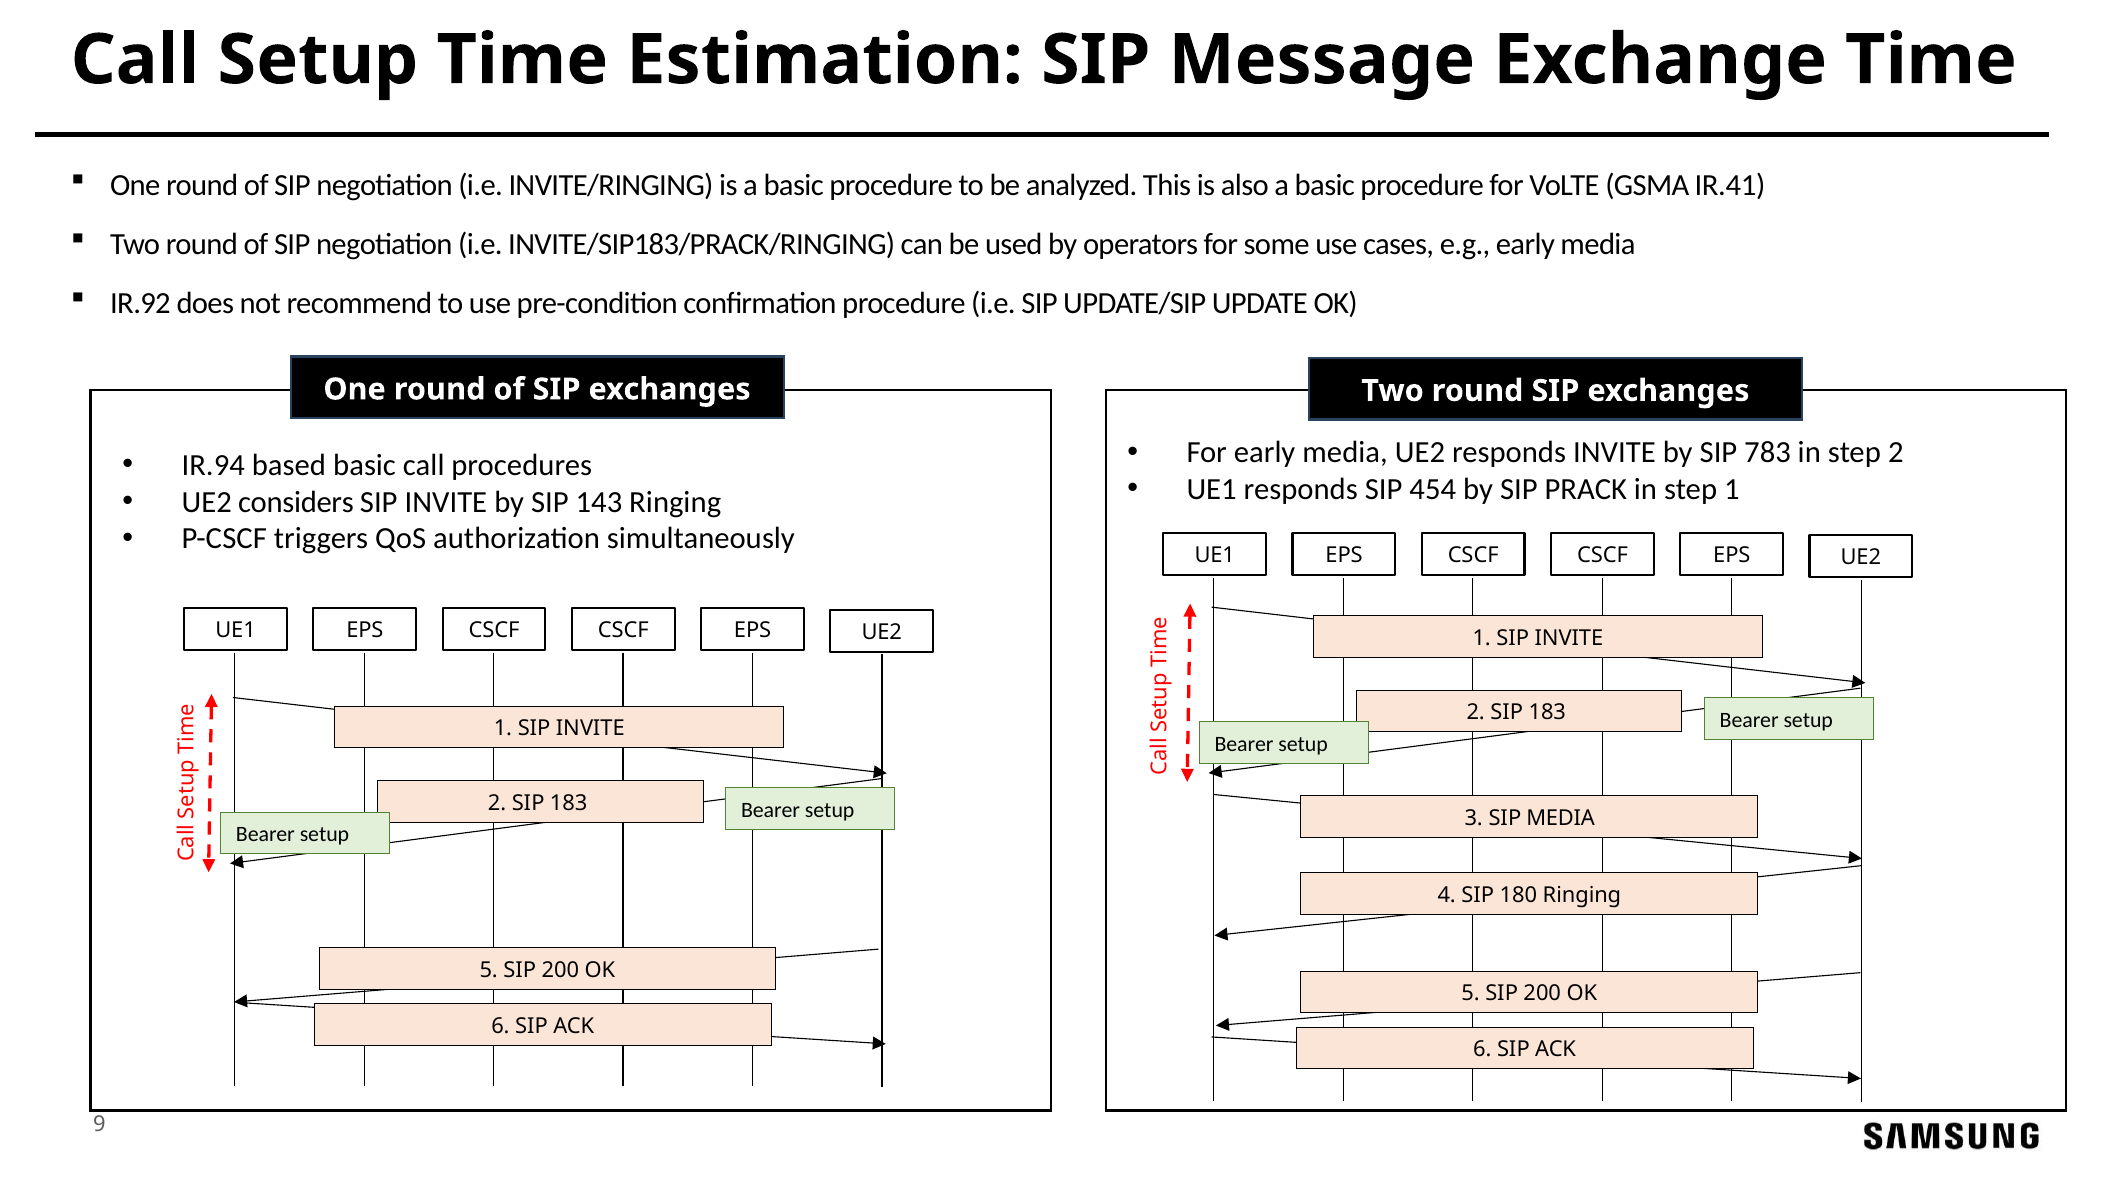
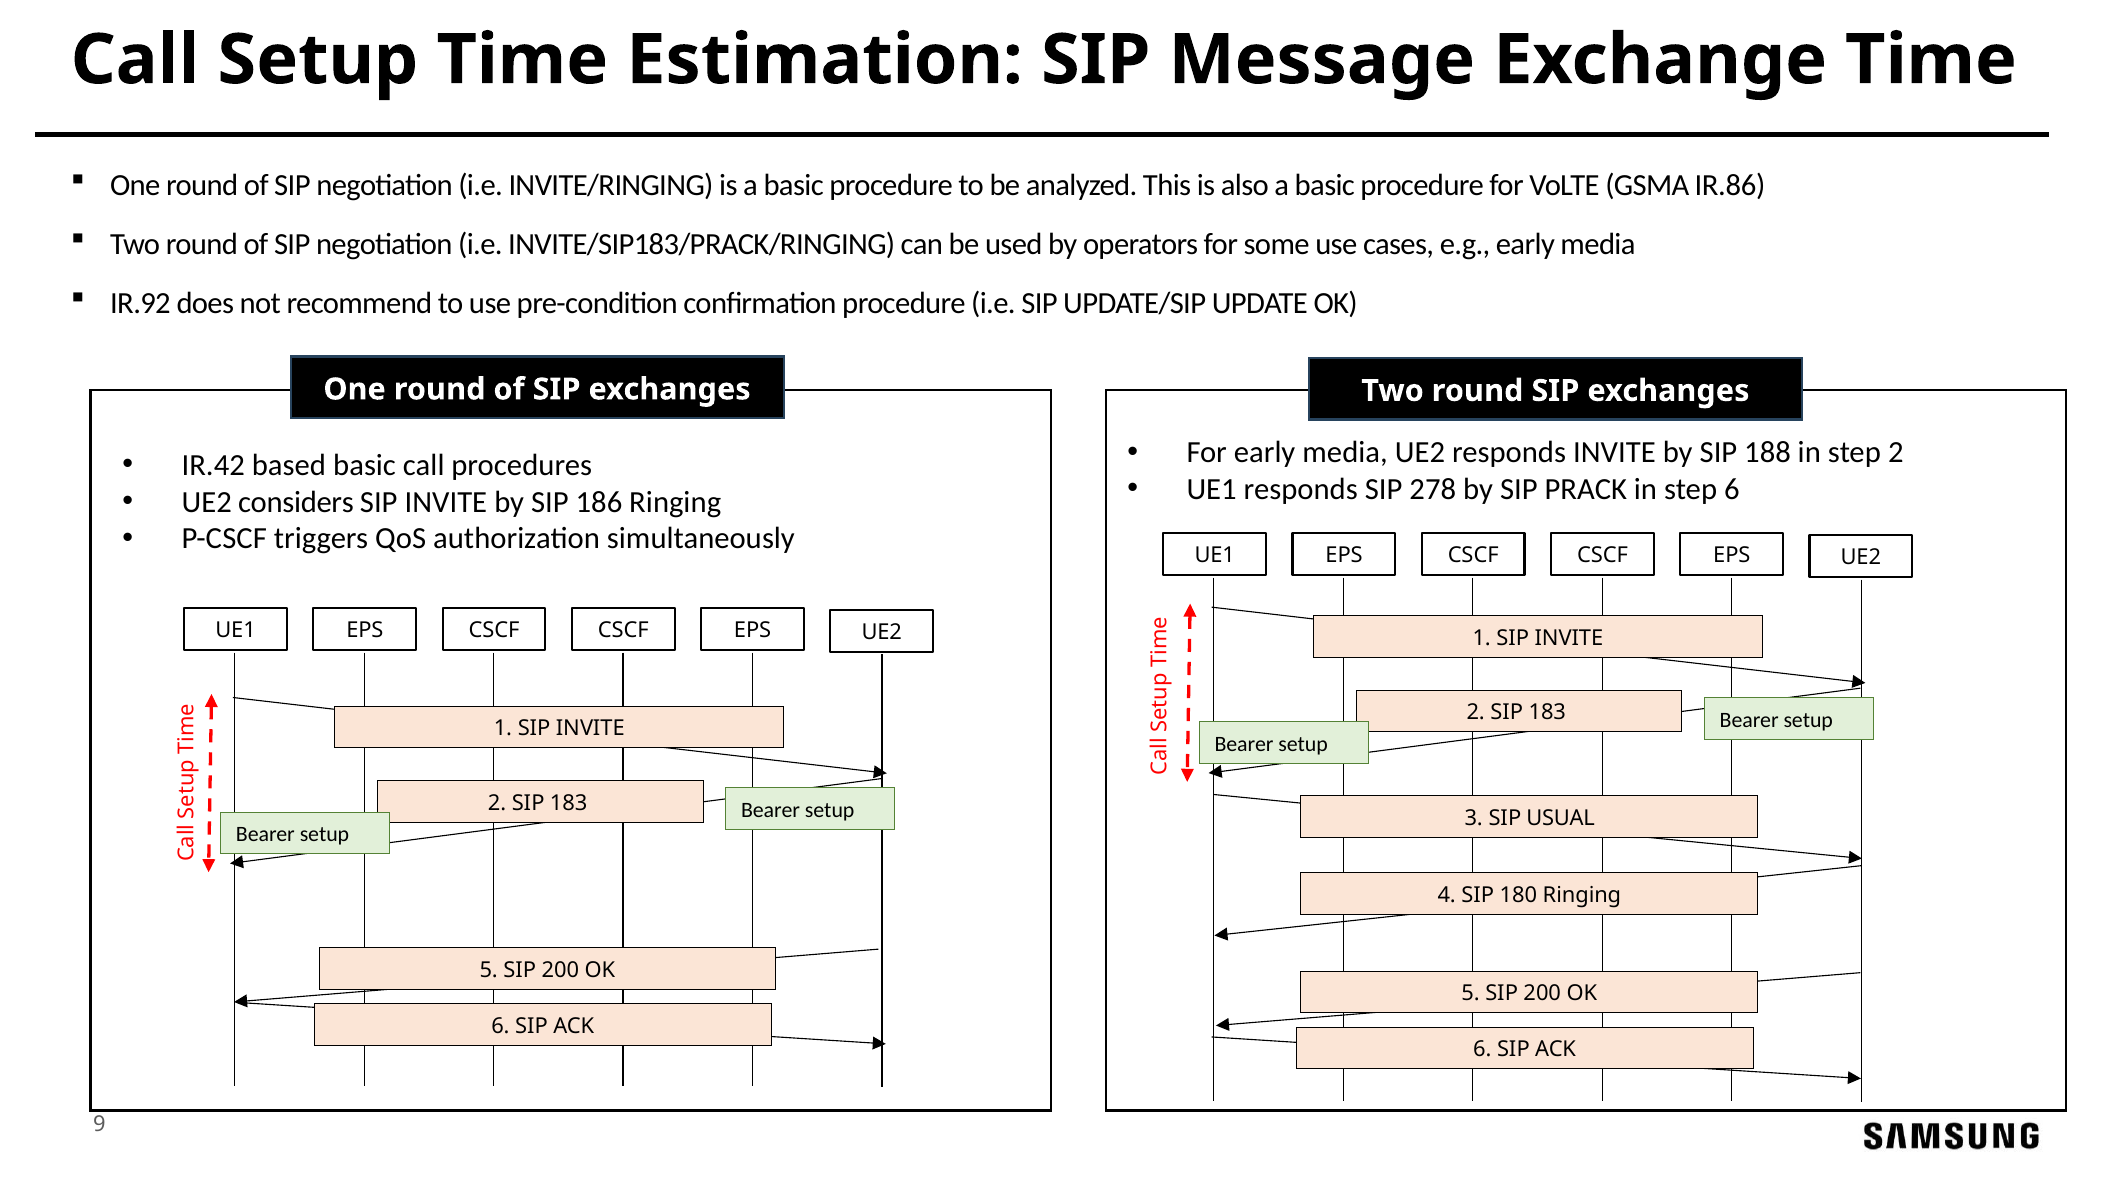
IR.41: IR.41 -> IR.86 (1730, 186)
783: 783 -> 188 (1768, 452)
IR.94: IR.94 -> IR.42 (213, 465)
454: 454 -> 278 (1433, 489)
step 1: 1 -> 6 (1732, 489)
143: 143 -> 186 (599, 502)
SIP MEDIA: MEDIA -> USUAL (1561, 817)
